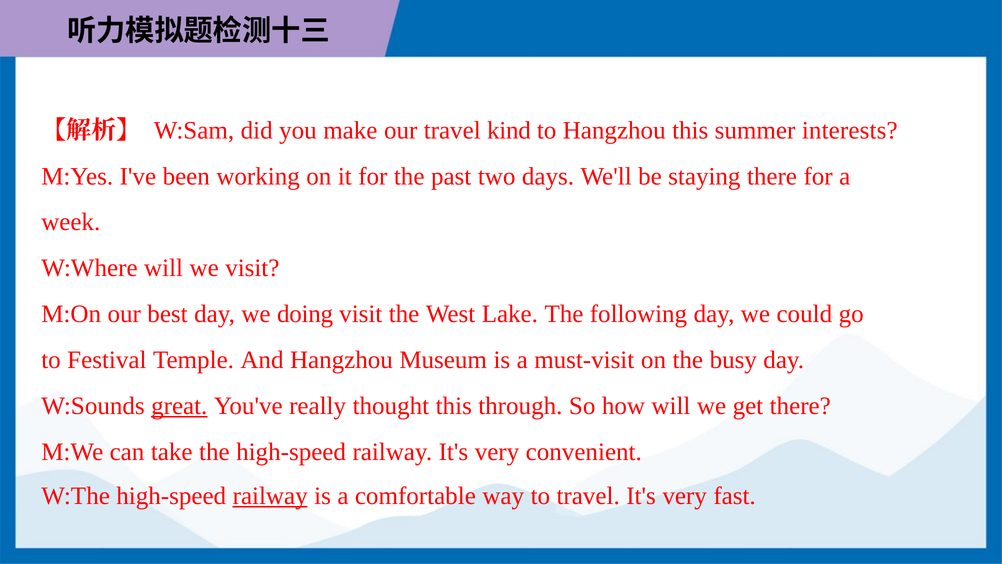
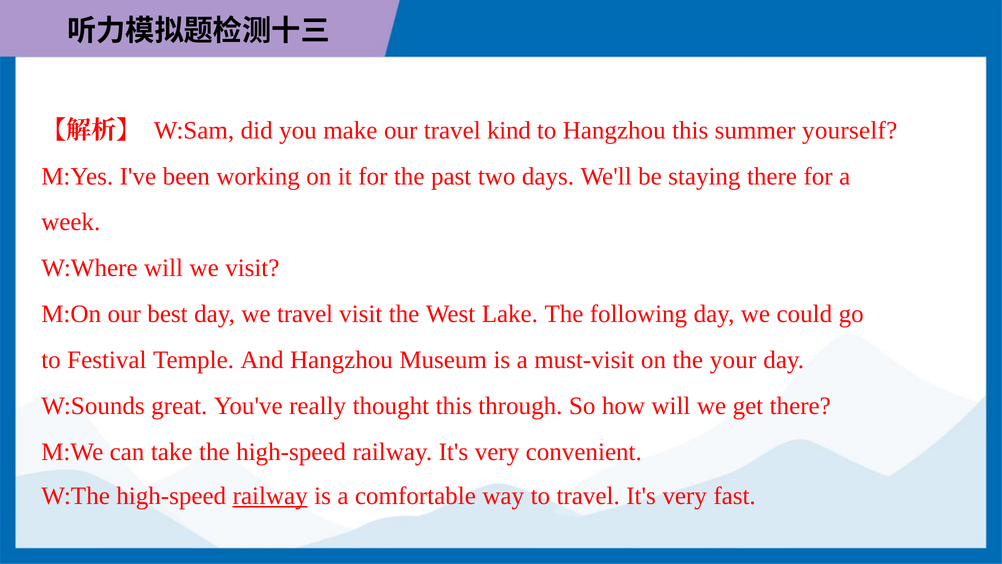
interests: interests -> yourself (850, 130)
we doing: doing -> travel (305, 314)
busy: busy -> your (733, 360)
great underline: present -> none (179, 406)
